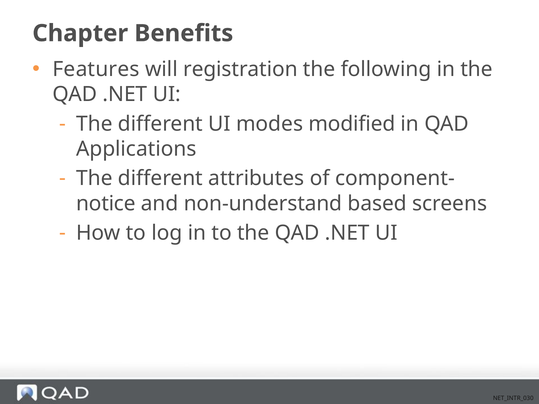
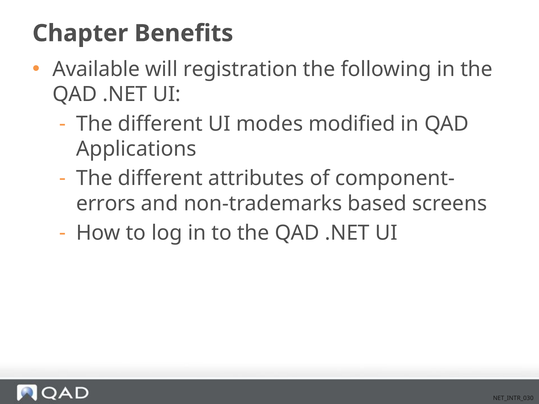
Features: Features -> Available (96, 69)
notice: notice -> errors (106, 204)
non-understand: non-understand -> non-trademarks (263, 204)
